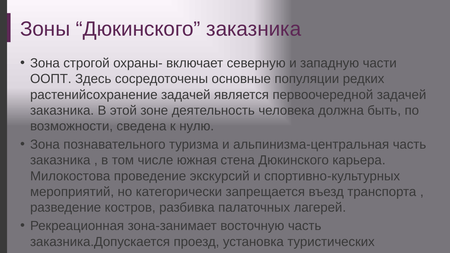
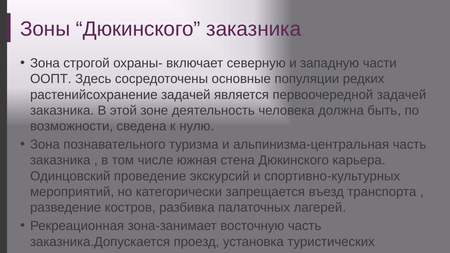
Милокостова: Милокостова -> Одинцовский (70, 176)
